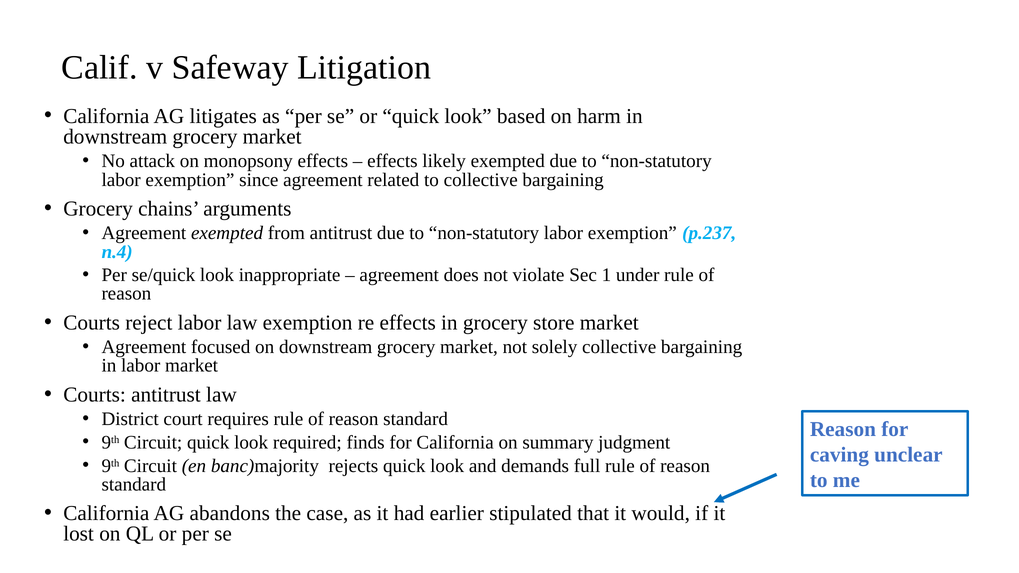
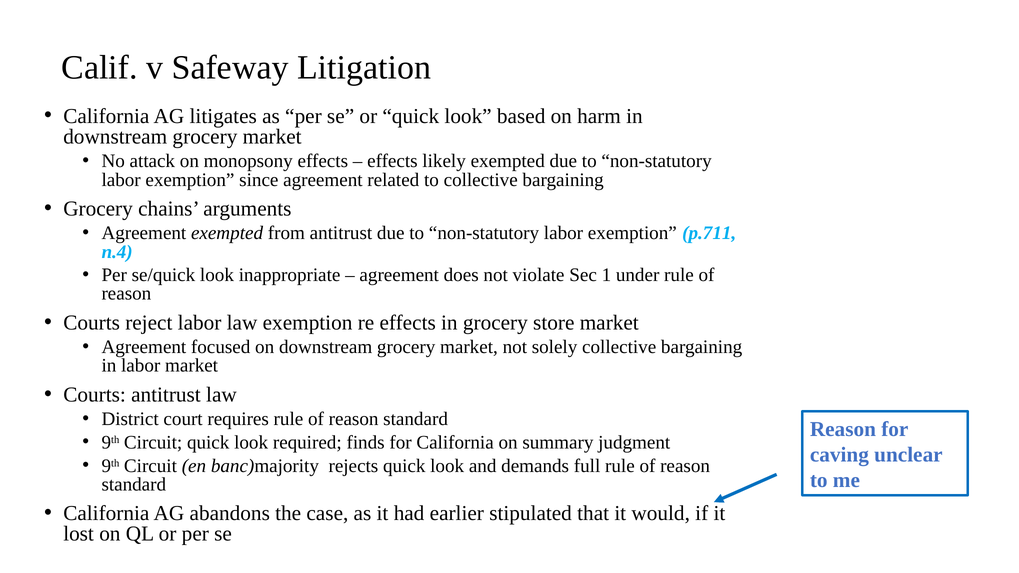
p.237: p.237 -> p.711 (709, 233)
